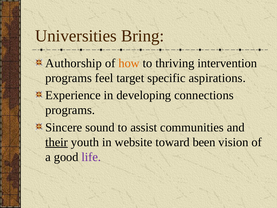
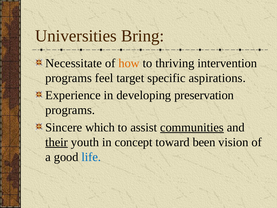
Authorship: Authorship -> Necessitate (74, 63)
connections: connections -> preservation (204, 95)
sound: sound -> which (100, 127)
communities underline: none -> present (192, 127)
website: website -> concept (134, 142)
life colour: purple -> blue (91, 157)
